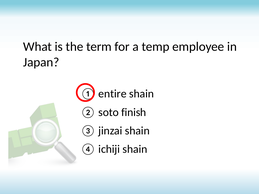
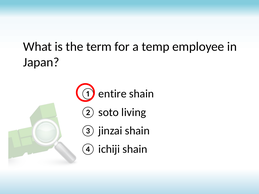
finish: finish -> living (134, 112)
